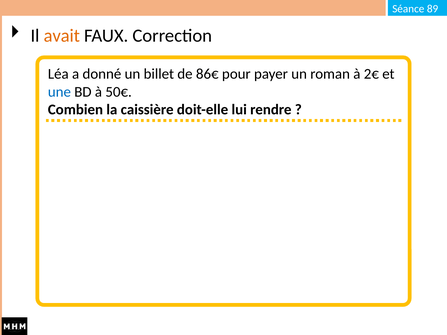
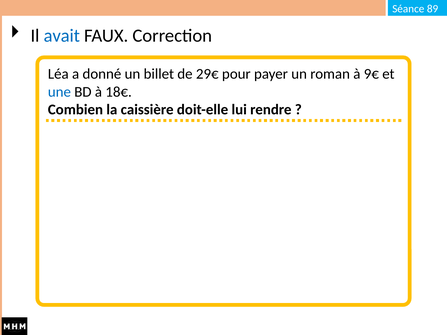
avait colour: orange -> blue (62, 36)
86€: 86€ -> 29€ (207, 74)
2€: 2€ -> 9€ (371, 74)
50€: 50€ -> 18€ (119, 92)
